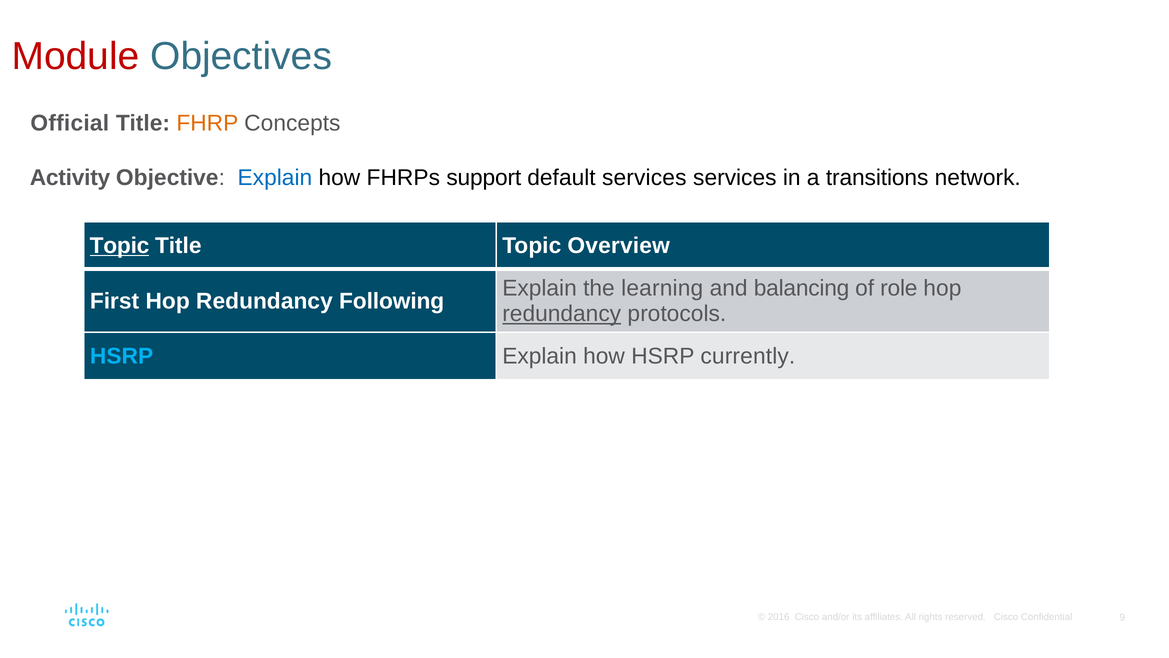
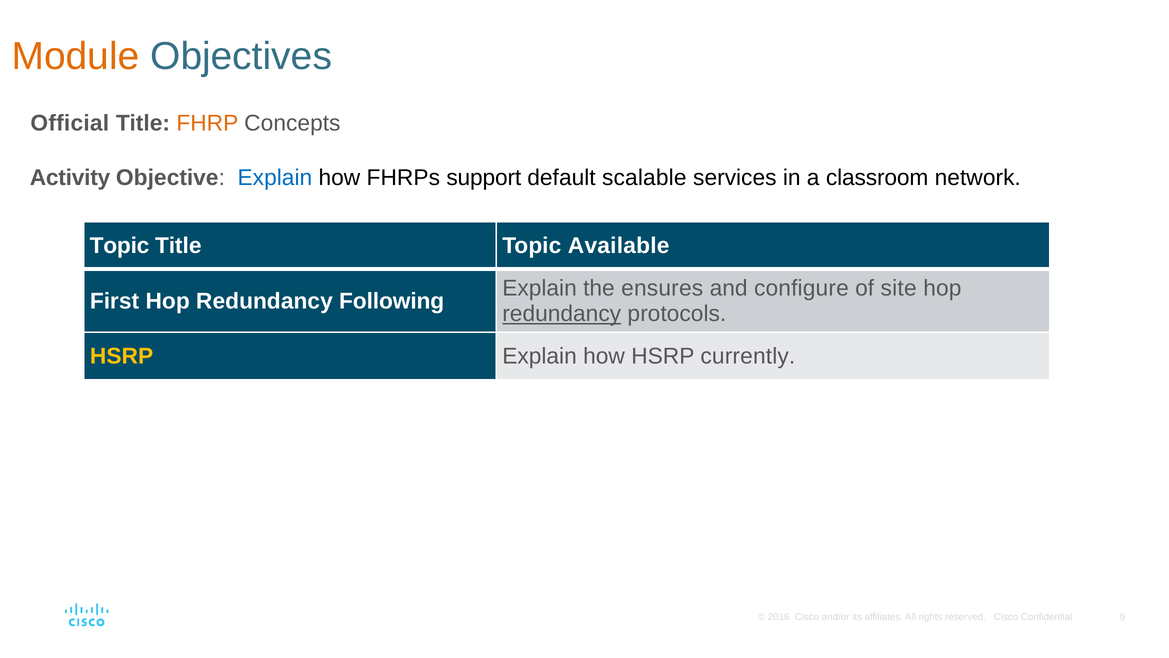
Module colour: red -> orange (76, 56)
default services: services -> scalable (644, 178)
transitions: transitions -> classroom (877, 178)
Topic underline: present -> none (120, 246)
Overview: Overview -> Available (619, 246)
learning: learning -> ensures (662, 288)
balancing: balancing -> configure (801, 288)
role: role -> site (899, 288)
HSRP colour: light blue -> yellow (122, 356)
